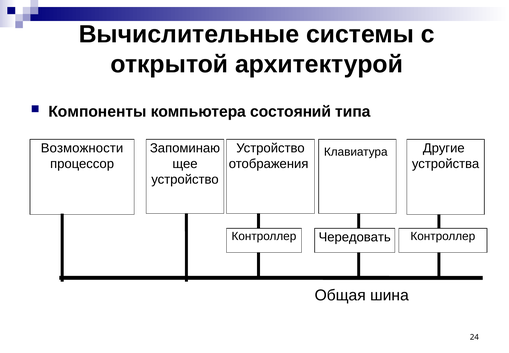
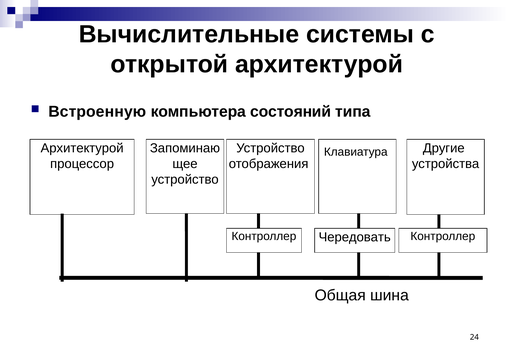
Компоненты: Компоненты -> Встроенную (97, 111)
Возможности: Возможности -> Архитектурой (82, 148)
